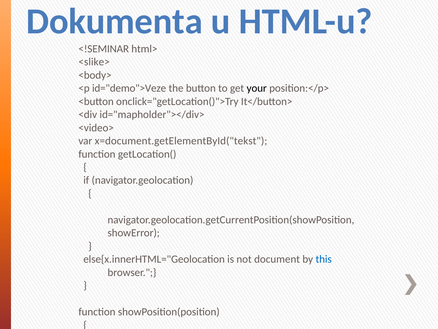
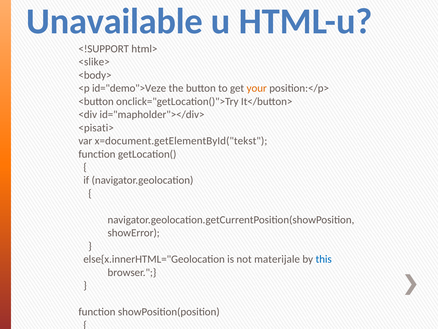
Dokumenta: Dokumenta -> Unavailable (114, 21)
<!SEMINAR: <!SEMINAR -> <!SUPPORT (104, 49)
your colour: black -> orange (257, 88)
<video>: <video> -> <pisati> (96, 128)
document: document -> materijale (277, 259)
